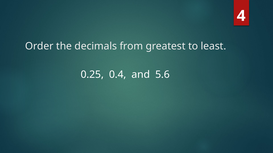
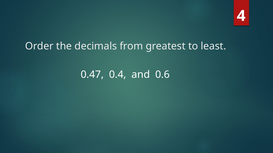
0.25: 0.25 -> 0.47 (92, 75)
5.6: 5.6 -> 0.6 (162, 75)
